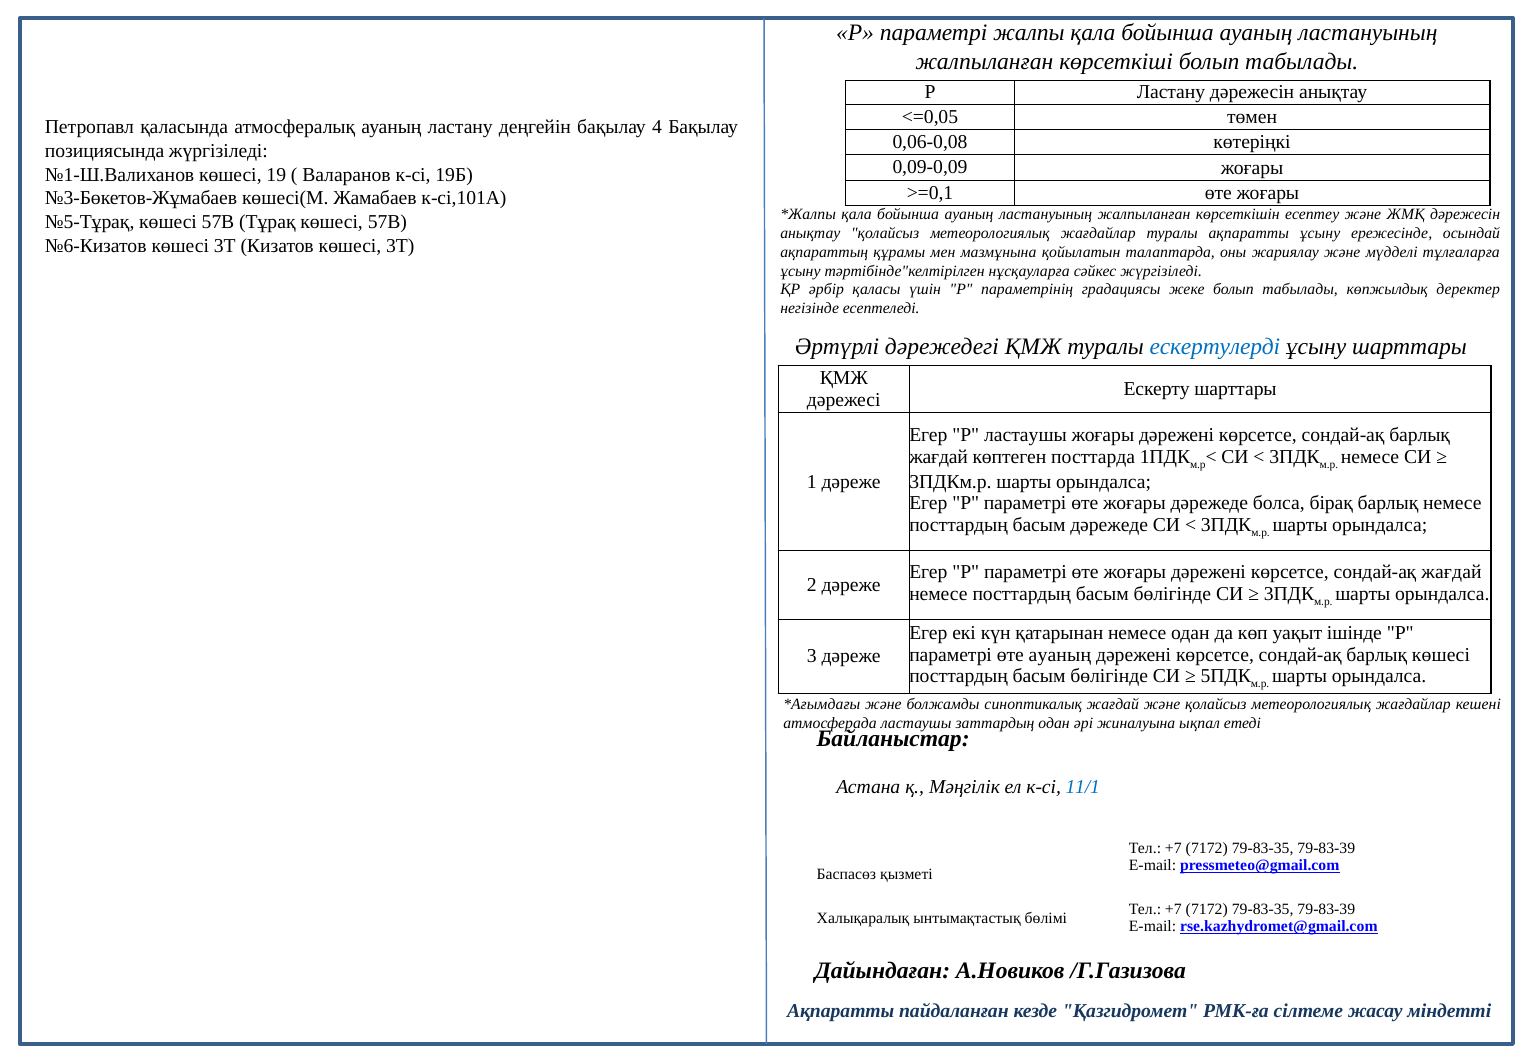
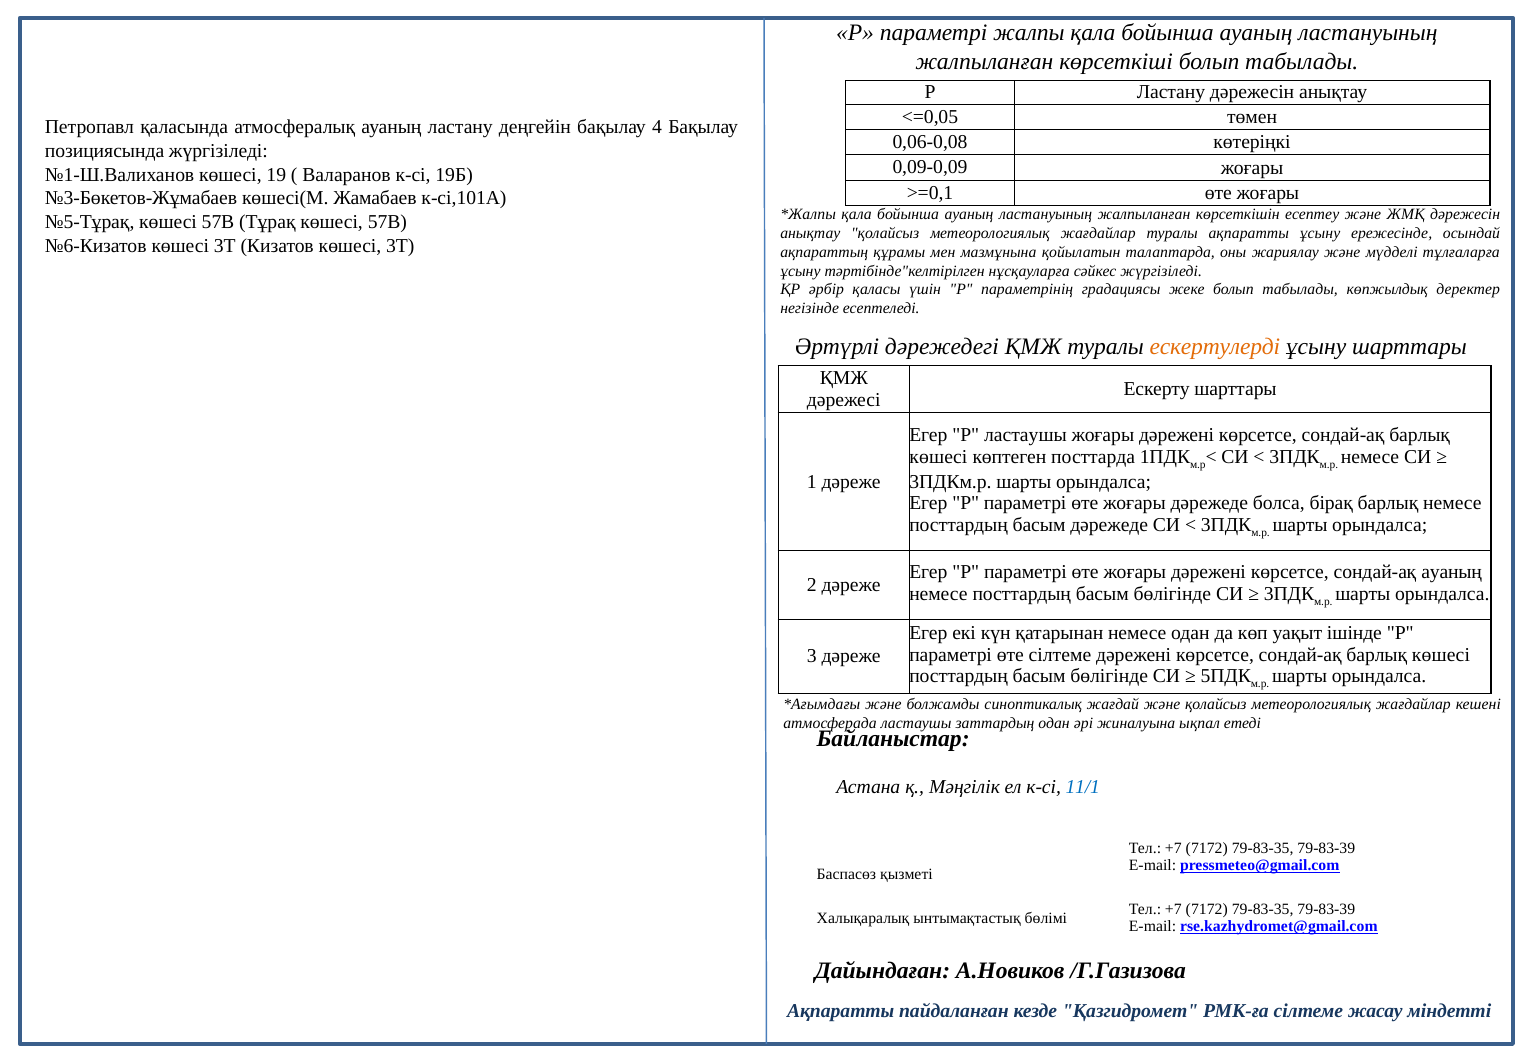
ескертулерді colour: blue -> orange (1215, 347)
жағдай: жағдай -> көшесі (938, 457)
сондай-ақ жағдай: жағдай -> ауаның (1452, 572)
өте ауаның: ауаның -> сілтеме (1060, 654)
